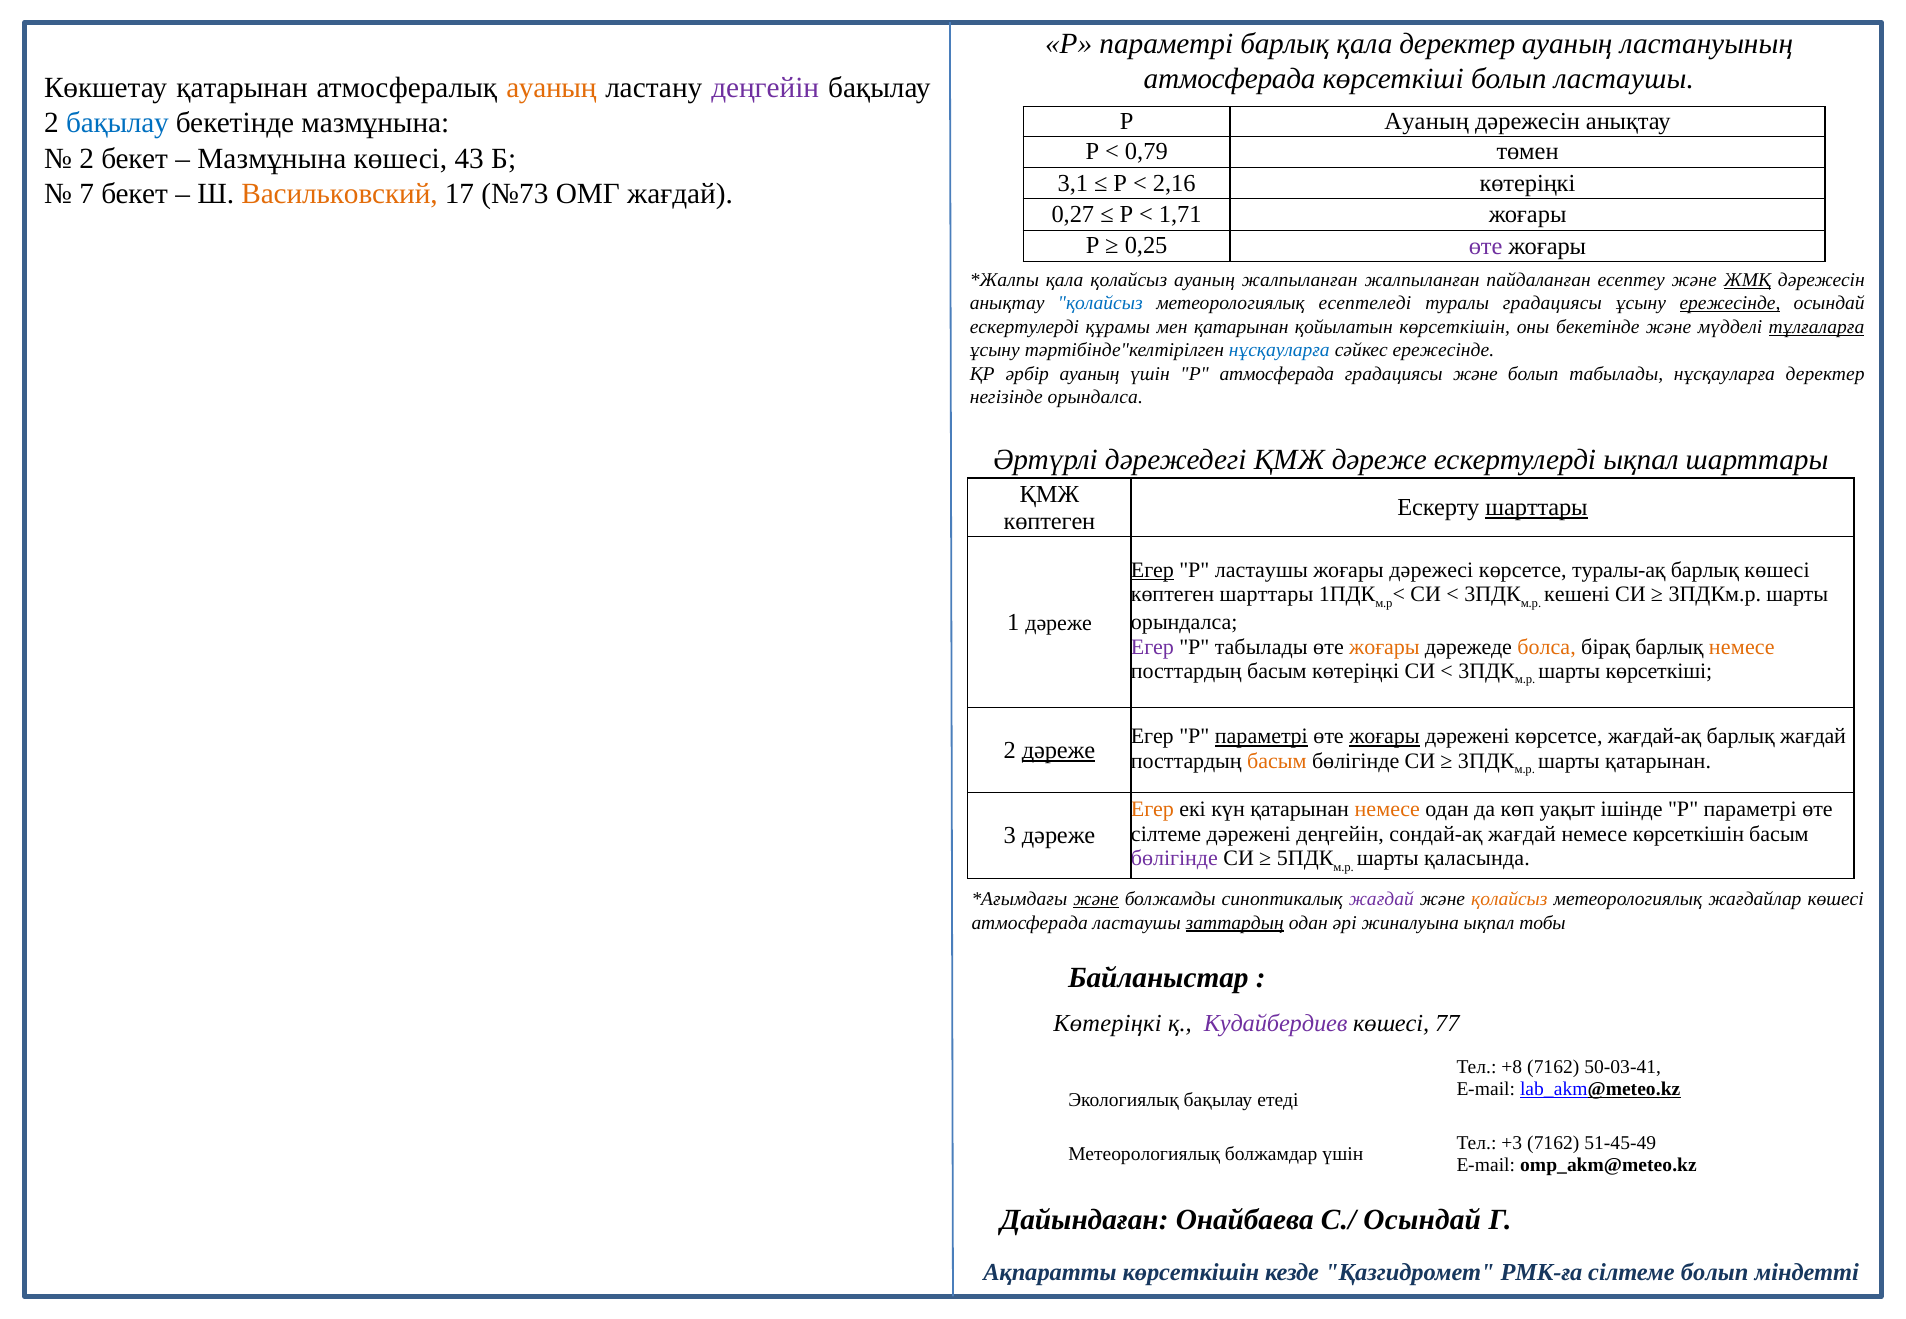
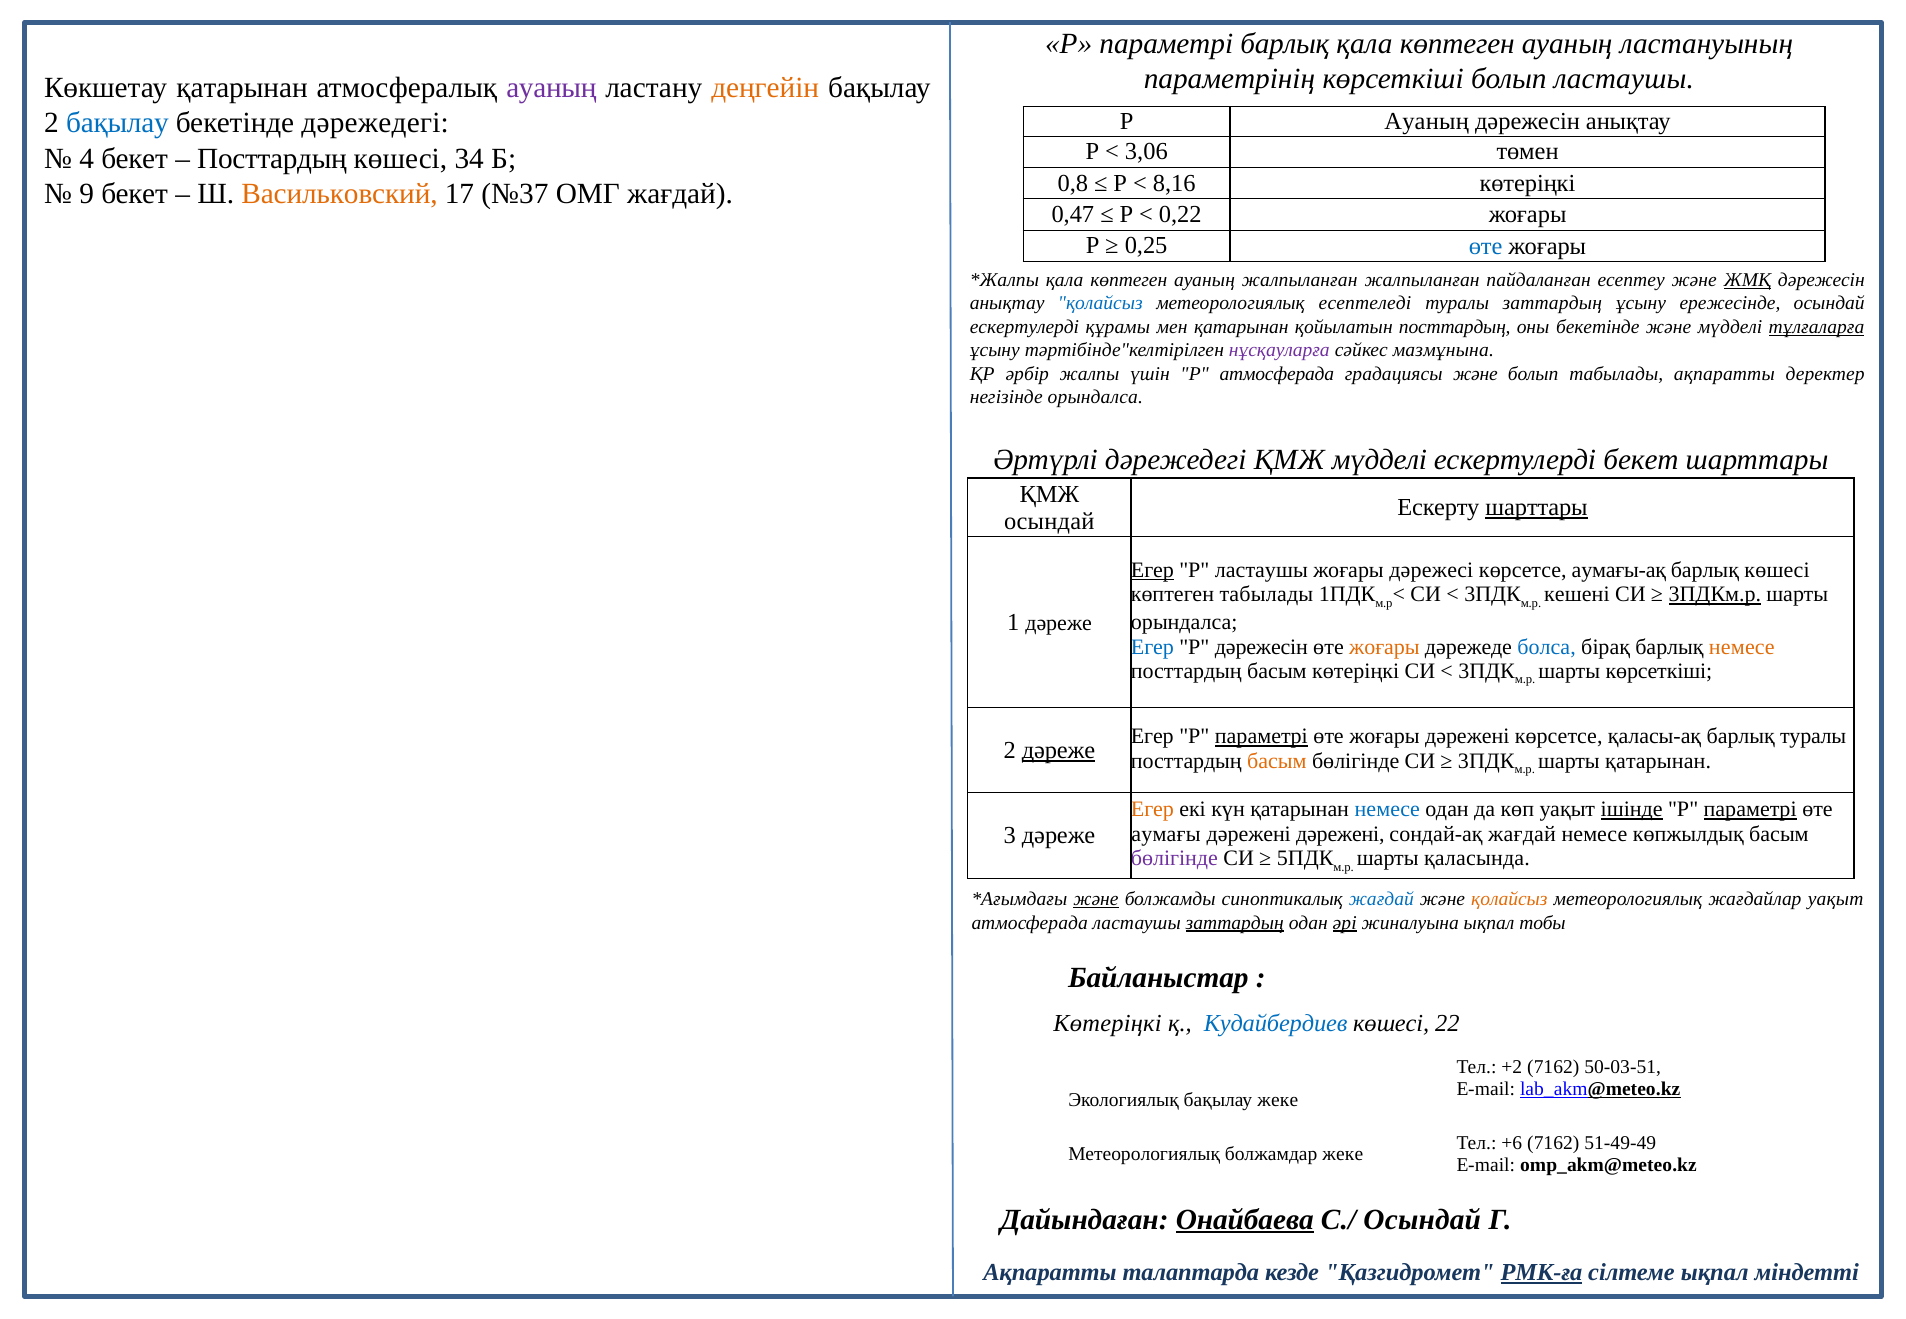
деректер: деректер -> көптеген (1457, 44)
атмосферада: атмосферада -> параметрінің (1229, 79)
ауаның colour: orange -> purple (551, 88)
деңгейін colour: purple -> orange (765, 88)
бекетінде мазмұнына: мазмұнына -> дәрежедегі (375, 123)
0,79: 0,79 -> 3,06 (1146, 152)
2: 2 -> 4 (87, 159)
Мазмұнына: Мазмұнына -> Посттардың (272, 159)
43: 43 -> 34 (469, 159)
3,1: 3,1 -> 0,8 (1073, 183)
2,16: 2,16 -> 8,16 (1174, 183)
7: 7 -> 9 (87, 194)
№73: №73 -> №37 (515, 194)
0,27: 0,27 -> 0,47 (1073, 214)
1,71: 1,71 -> 0,22 (1180, 214)
өте colour: purple -> blue (1486, 246)
қолайсыз: қолайсыз -> көптеген (1129, 280)
туралы градациясы: градациясы -> заттардың (1552, 304)
ережесінде underline: present -> none (1730, 304)
қойылатын көрсеткішін: көрсеткішін -> посттардың (1455, 327)
нұсқауларға colour: blue -> purple (1279, 350)
сәйкес ережесінде: ережесінде -> мазмұнына (1443, 350)
әрбір ауаның: ауаның -> жалпы (1089, 374)
табылады нұсқауларға: нұсқауларға -> ақпаратты (1724, 374)
ҚМЖ дәреже: дәреже -> мүдделі (1379, 460)
ескертулерді ықпал: ықпал -> бекет (1641, 460)
көптеген: көптеген -> осындай (1049, 521)
туралы-ақ: туралы-ақ -> аумағы-ақ (1619, 570)
көптеген шарттары: шарттары -> табылады (1266, 595)
3ПДКм.р underline: none -> present (1715, 595)
Егер colour: purple -> blue (1152, 647)
P табылады: табылады -> дәрежесін (1261, 647)
болса colour: orange -> blue (1547, 647)
жоғары underline: present -> none (1384, 737)
жағдай-ақ: жағдай-ақ -> қаласы-ақ (1655, 737)
барлық жағдай: жағдай -> туралы (1813, 737)
немесе colour: orange -> blue (1387, 810)
ішінде underline: none -> present (1632, 810)
параметрі underline: none -> present (1750, 810)
сілтеме: сілтеме -> аумағы (1166, 834)
дәрежені деңгейін: деңгейін -> дәрежені (1340, 834)
немесе көрсеткішін: көрсеткішін -> көпжылдық (1688, 834)
жағдай colour: purple -> blue (1381, 900)
жағдайлар көшесі: көшесі -> уақыт (1836, 900)
әрі underline: none -> present (1345, 923)
Кудайбердиев colour: purple -> blue (1276, 1024)
77: 77 -> 22 (1447, 1024)
+8: +8 -> +2 (1512, 1068)
50-03-41: 50-03-41 -> 50-03-51 (1623, 1068)
бақылау етеді: етеді -> жеке (1278, 1100)
+3: +3 -> +6 (1512, 1144)
51-45-49: 51-45-49 -> 51-49-49 (1620, 1144)
болжамдар үшін: үшін -> жеке (1343, 1155)
Онайбаева underline: none -> present (1245, 1220)
Ақпаратты көрсеткішін: көрсеткішін -> талаптарда (1191, 1273)
РМК-ға underline: none -> present (1542, 1273)
сілтеме болып: болып -> ықпал (1715, 1273)
